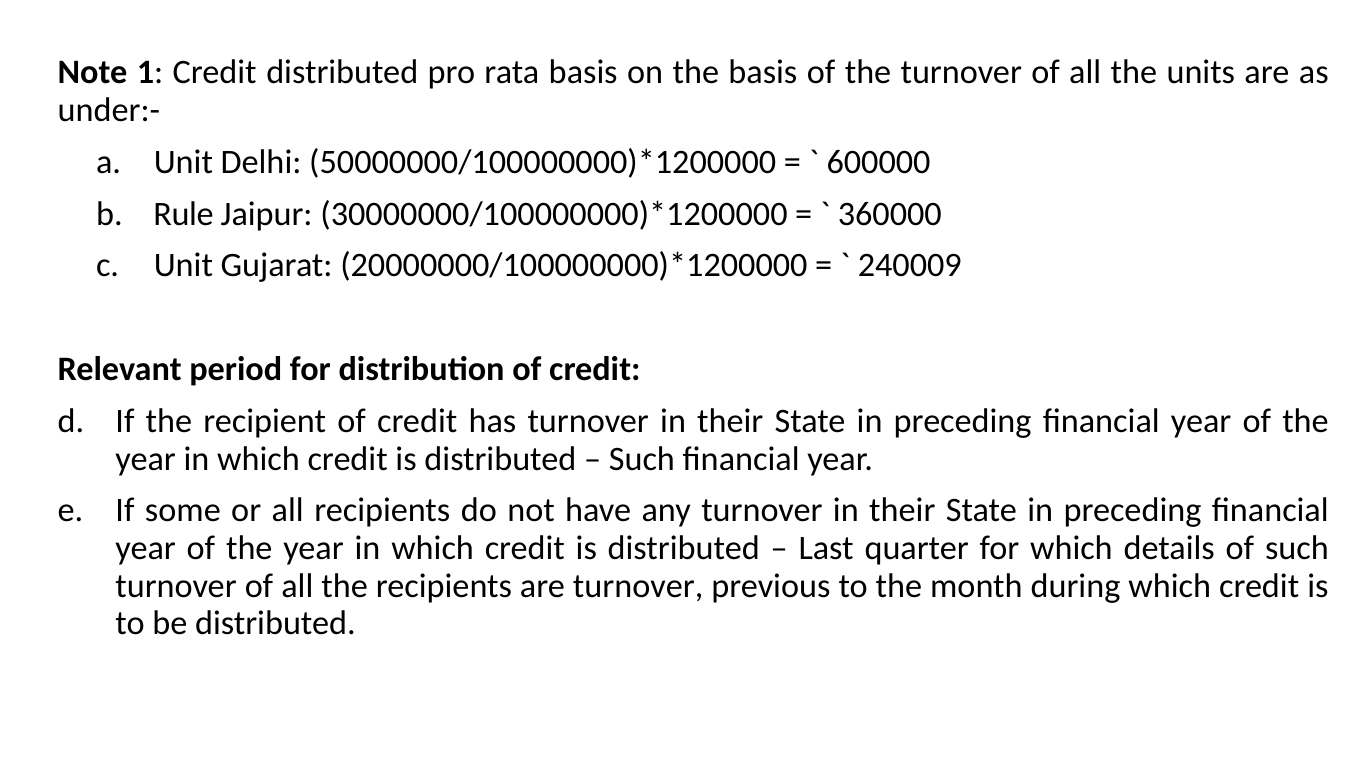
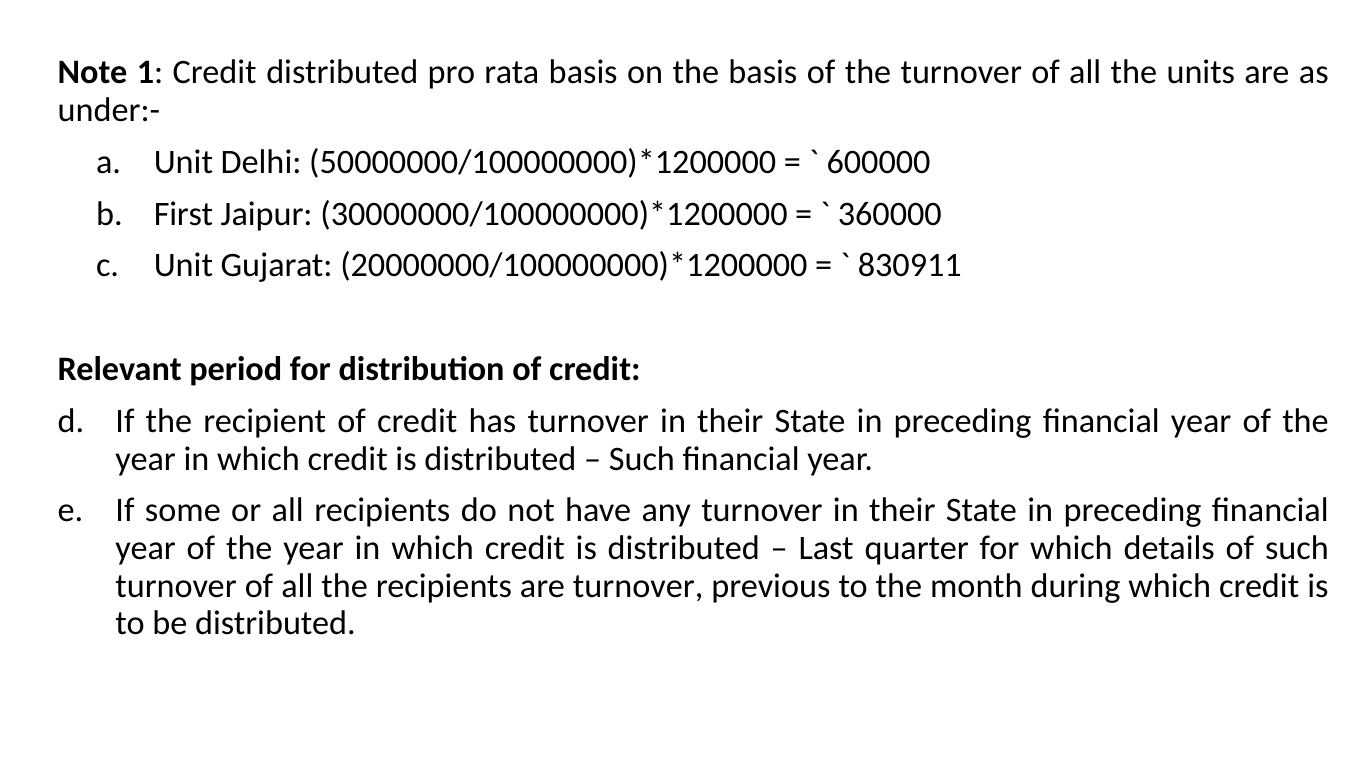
Rule: Rule -> First (183, 214)
240009: 240009 -> 830911 (910, 266)
